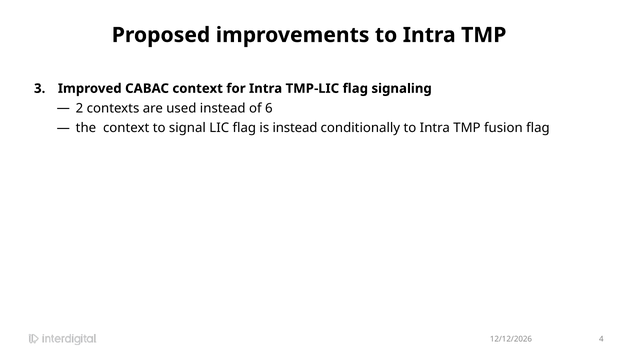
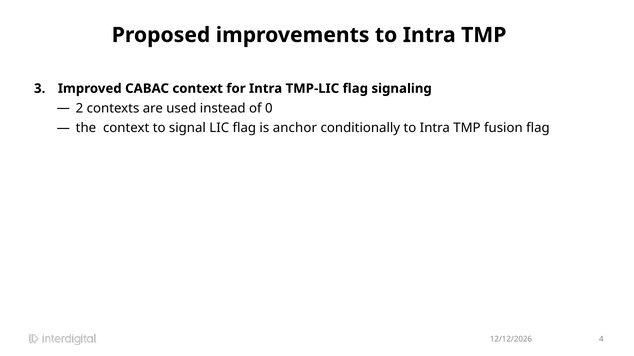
6: 6 -> 0 (269, 108)
is instead: instead -> anchor (295, 128)
